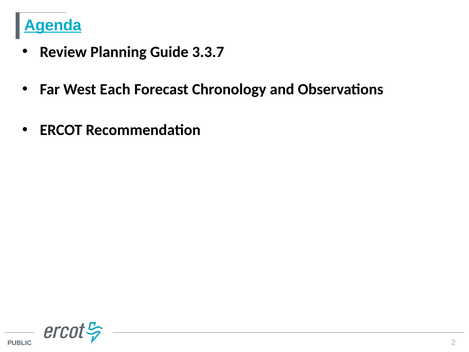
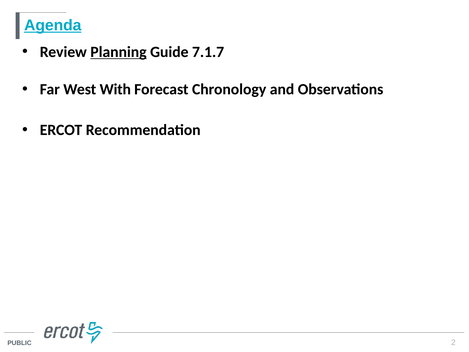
Planning underline: none -> present (118, 52)
3.3.7: 3.3.7 -> 7.1.7 (208, 52)
Each: Each -> With (115, 89)
